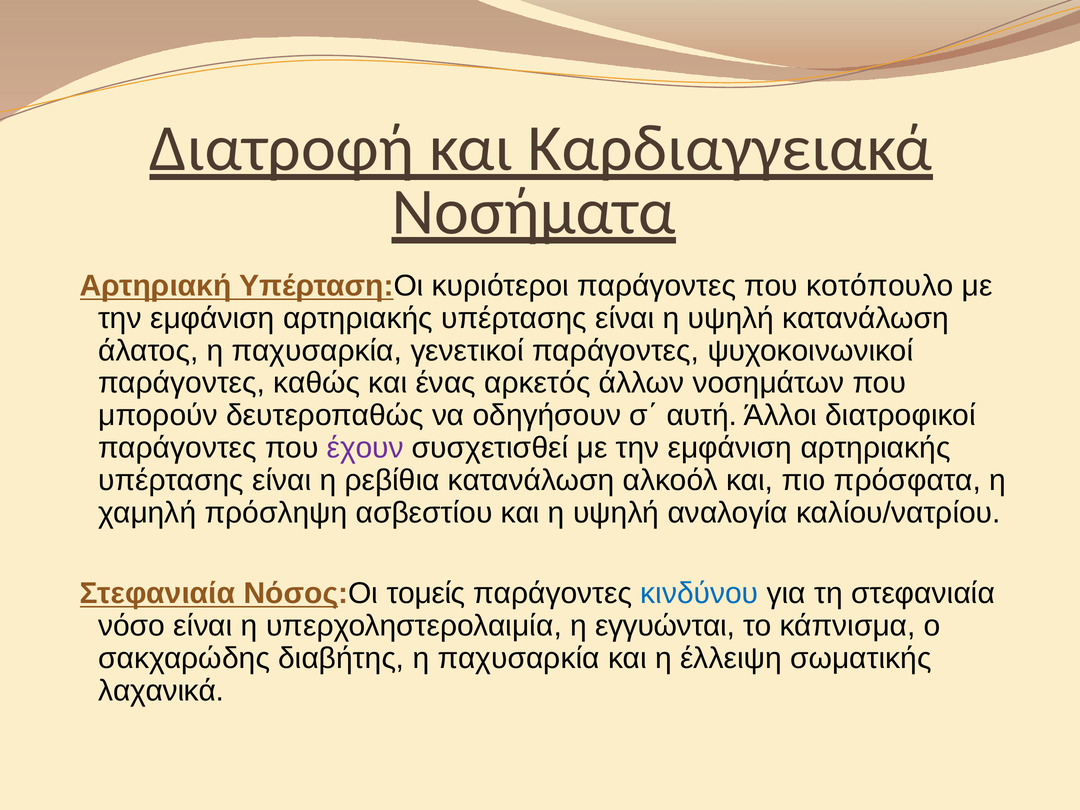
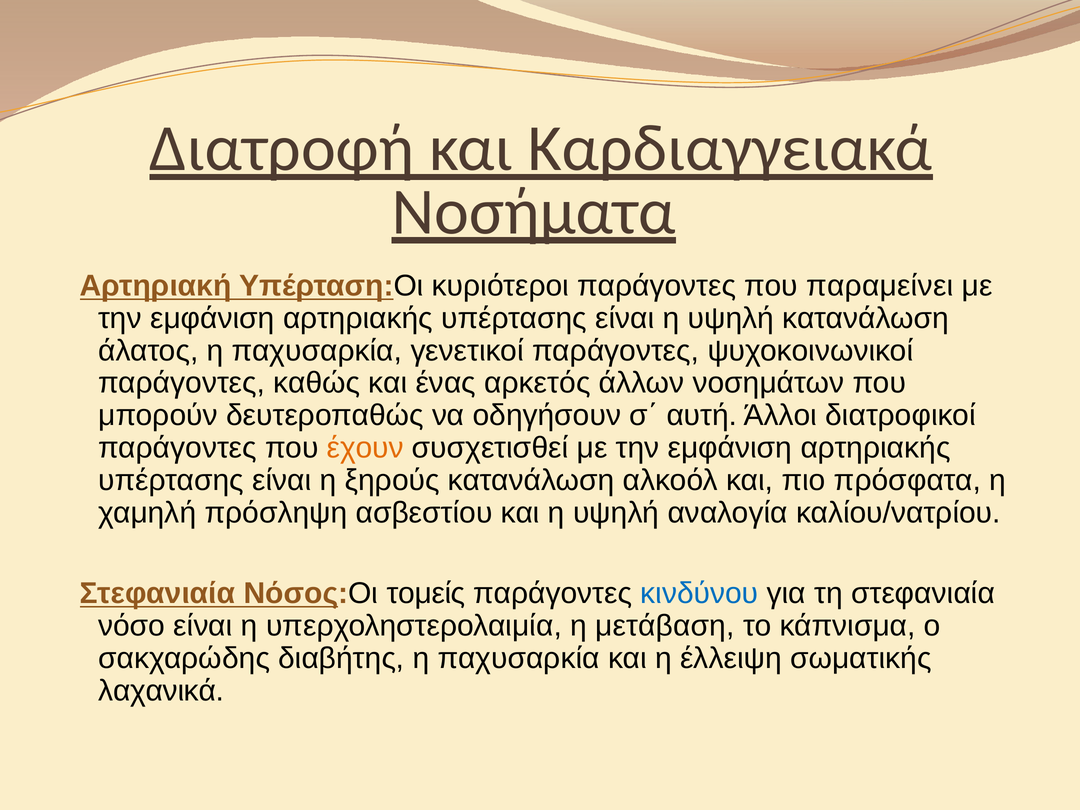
κοτόπουλο: κοτόπουλο -> παραμείνει (880, 286)
έχουν colour: purple -> orange (365, 448)
ρεβίθια: ρεβίθια -> ξηρούς (392, 480)
εγγυώνται: εγγυώνται -> μετάβαση (665, 626)
